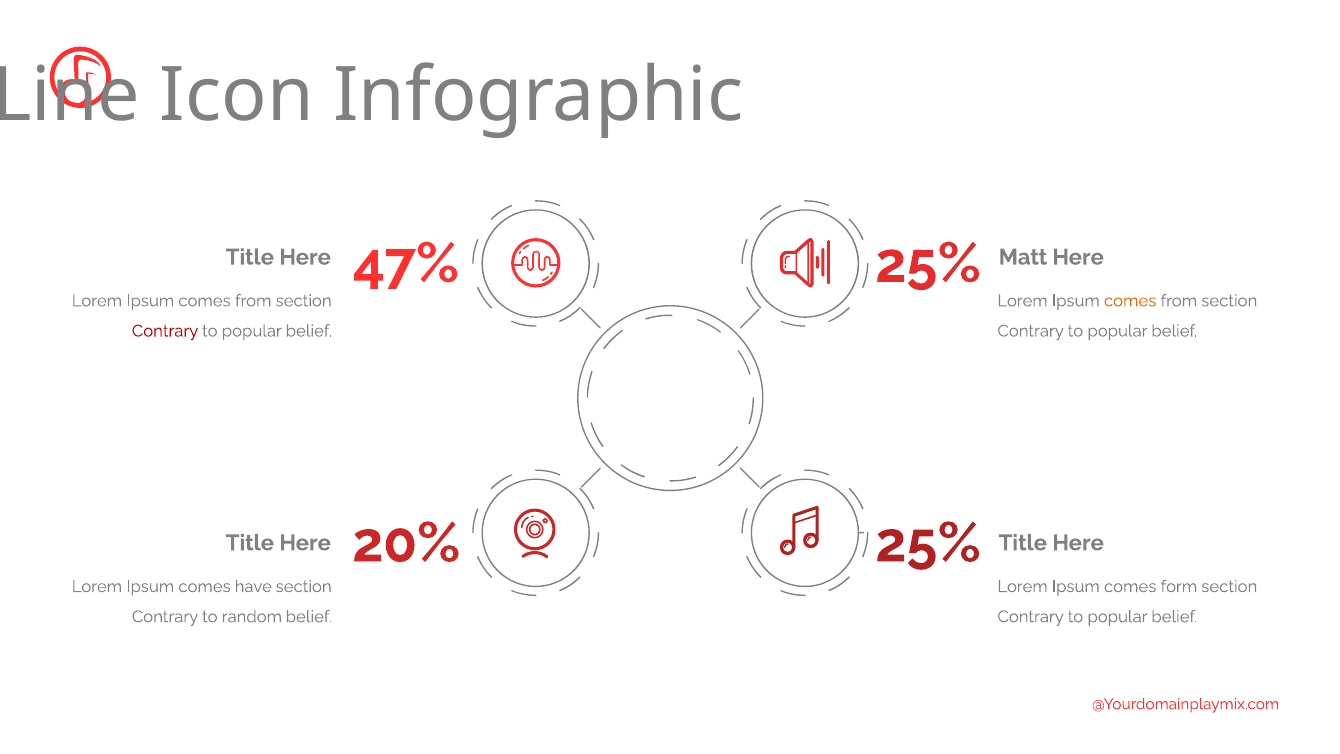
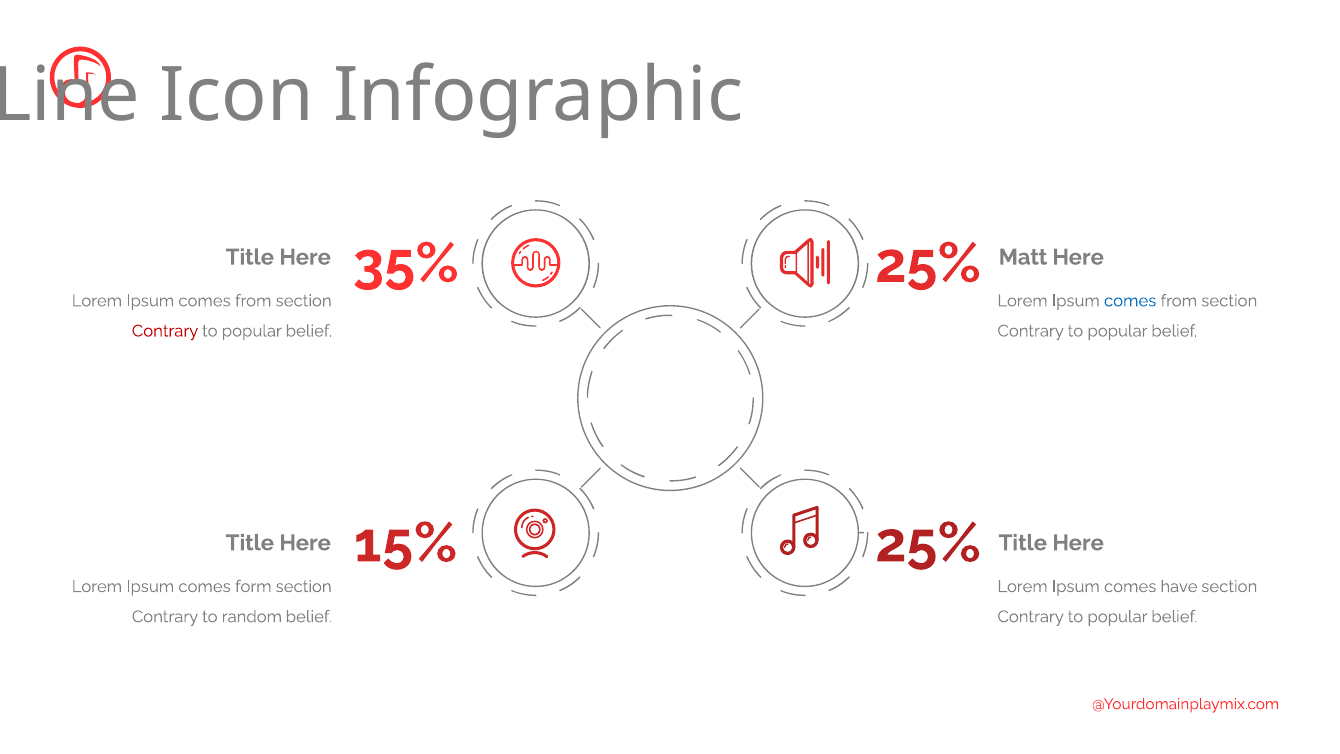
47%: 47% -> 35% (406, 263)
comes colour: orange -> blue (1130, 301)
20%: 20% -> 15% (406, 543)
have: have -> form (253, 586)
form: form -> have (1179, 586)
